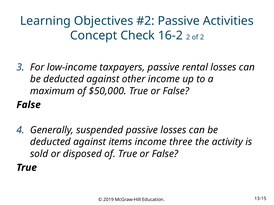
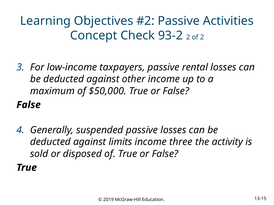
16-2: 16-2 -> 93-2 (170, 36)
items: items -> limits (120, 142)
